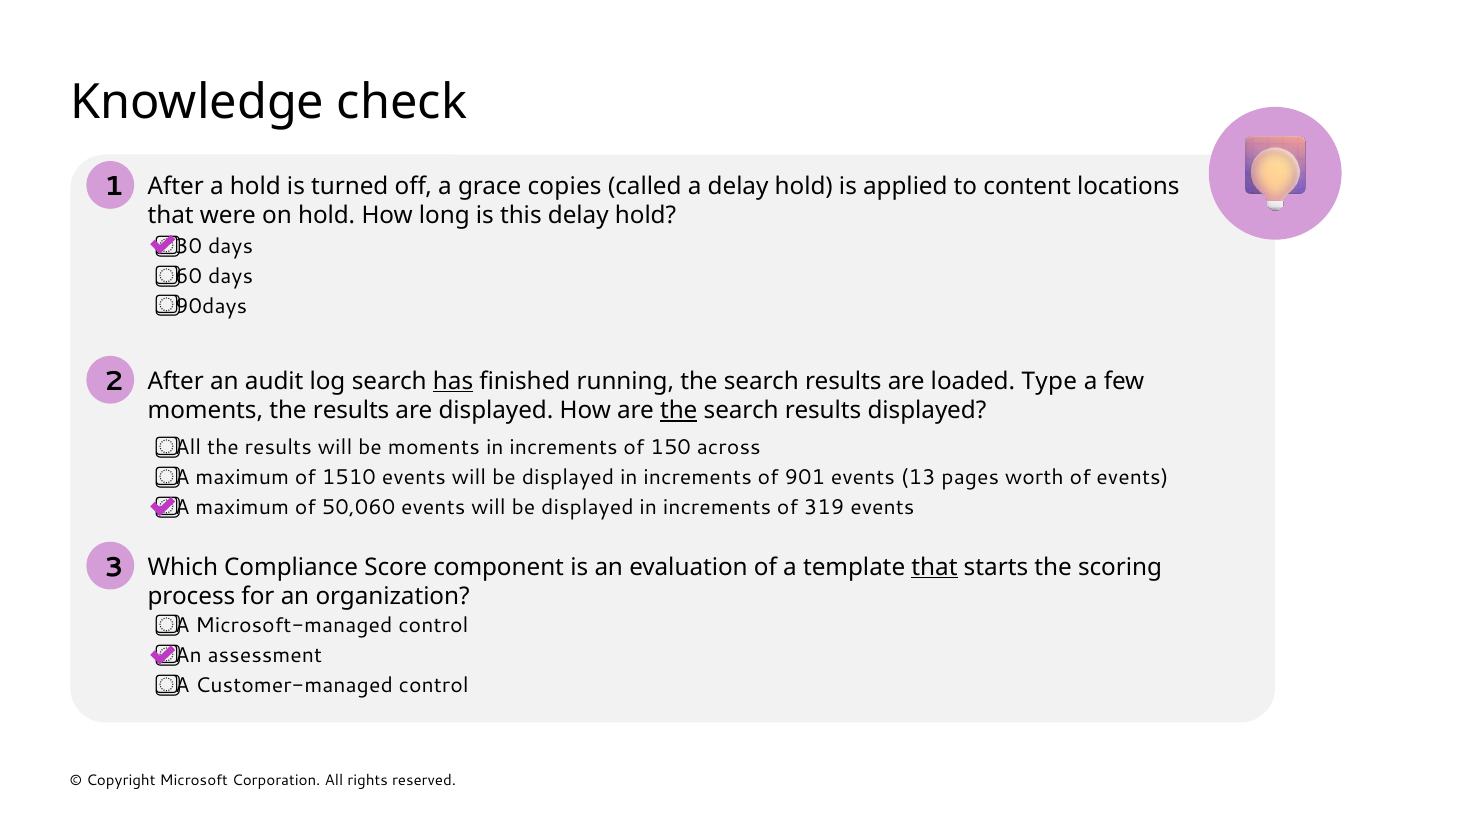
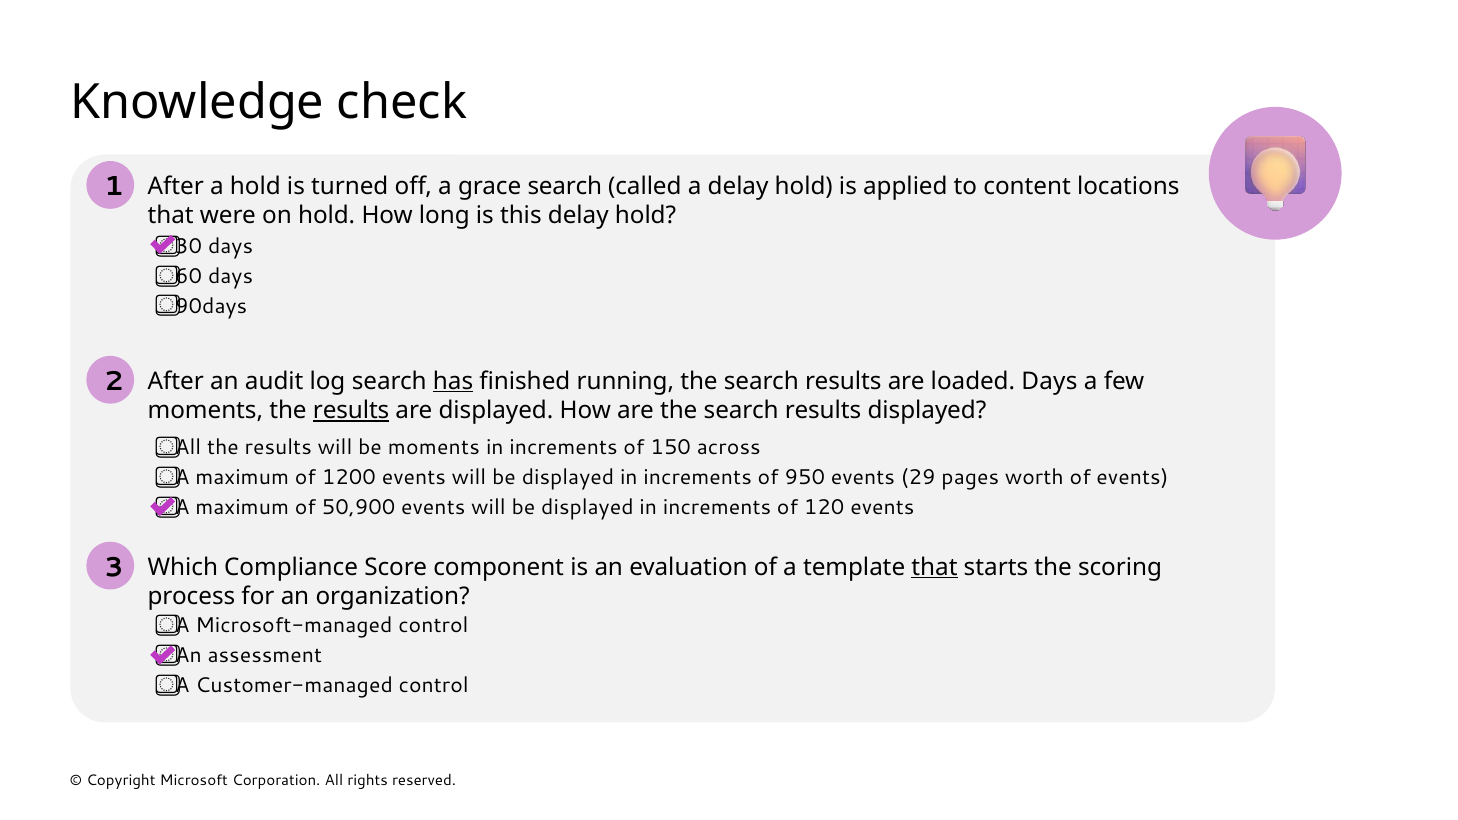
grace copies: copies -> search (565, 186)
loaded Type: Type -> Days (1049, 381)
results underline: none -> present (351, 410)
the underline: present -> none (679, 410)
1510: 1510 -> 1200 (349, 478)
901: 901 -> 950 (805, 478)
13: 13 -> 29 (918, 478)
50,060: 50,060 -> 50,900 (359, 507)
319: 319 -> 120 (824, 507)
